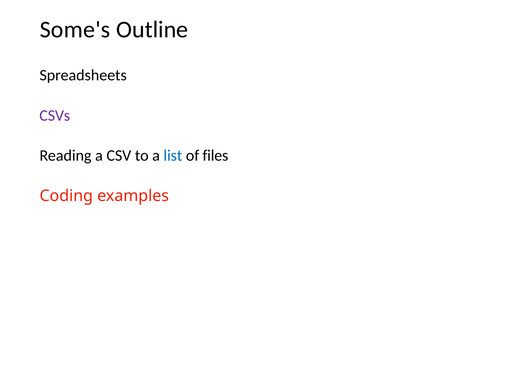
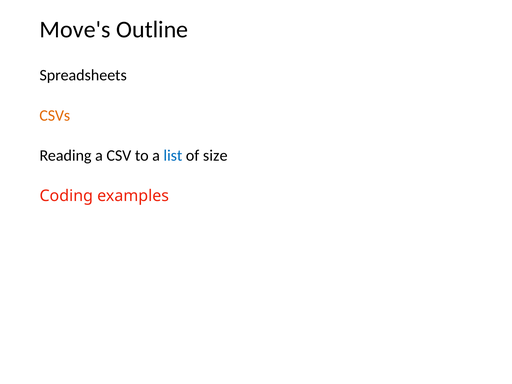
Some's: Some's -> Move's (75, 29)
CSVs colour: purple -> orange (55, 115)
files: files -> size (215, 156)
